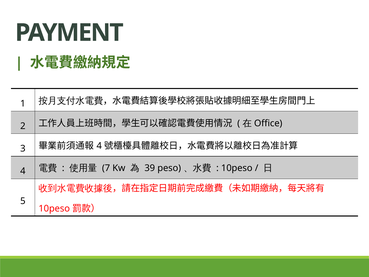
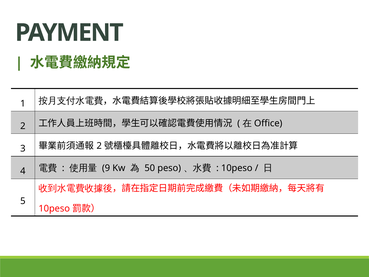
4: 4 -> 2 (99, 146)
7: 7 -> 9 (106, 168)
39: 39 -> 50 (150, 168)
